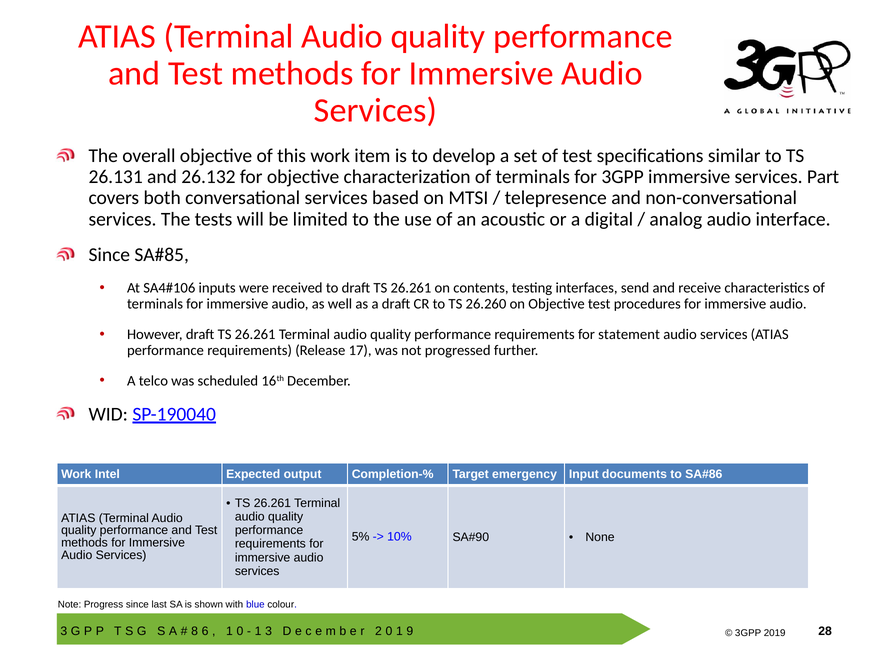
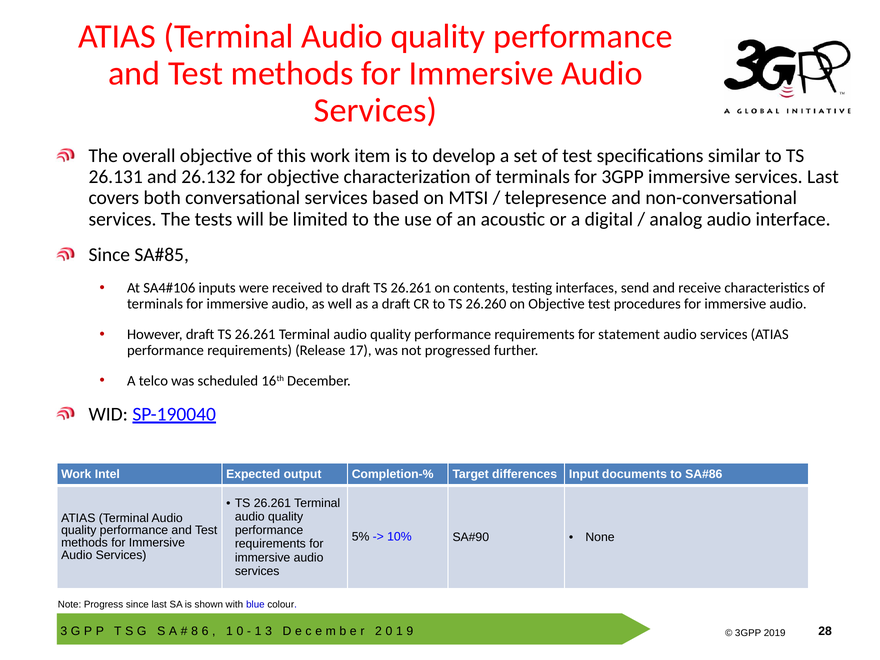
services Part: Part -> Last (823, 177)
emergency: emergency -> differences (525, 474)
